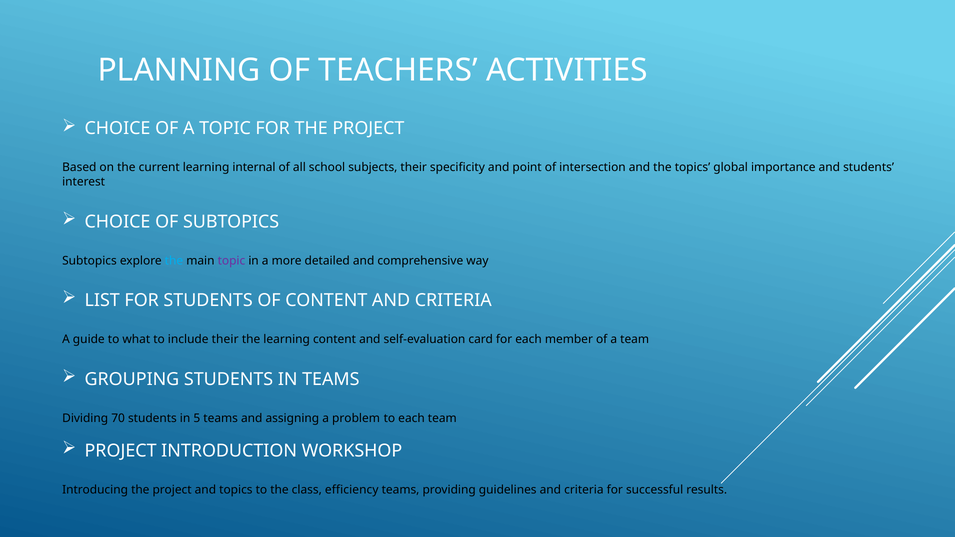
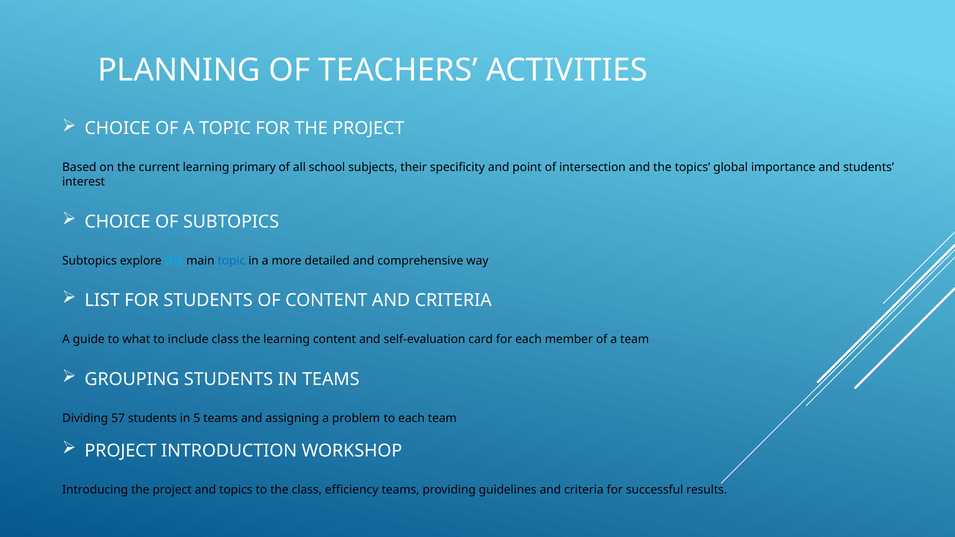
internal: internal -> primary (254, 168)
topic colour: purple -> blue (231, 261)
include their: their -> class (225, 339)
70: 70 -> 57 (118, 418)
